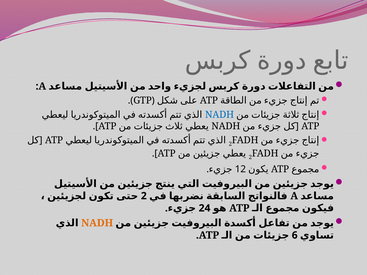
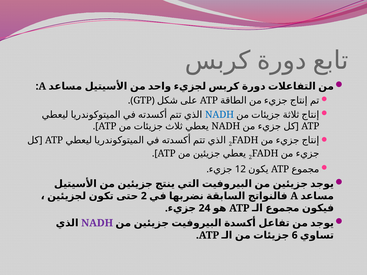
NADH colour: orange -> purple (97, 223)
